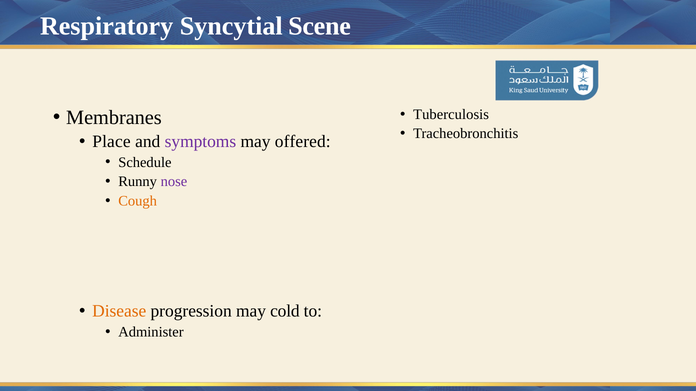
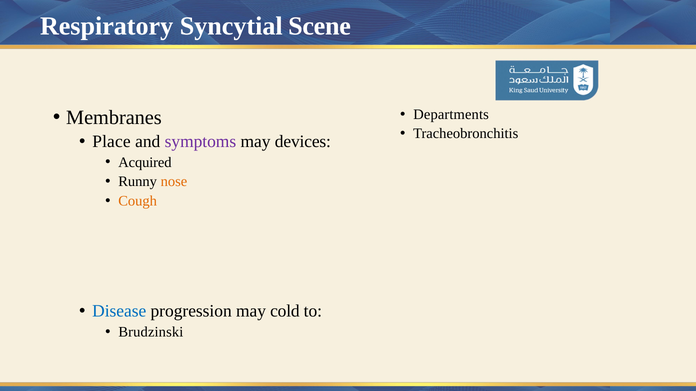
Tuberculosis: Tuberculosis -> Departments (451, 115)
offered: offered -> devices (303, 142)
Schedule: Schedule -> Acquired (145, 163)
nose colour: purple -> orange (174, 182)
Disease colour: orange -> blue (119, 312)
Administer: Administer -> Brudzinski (151, 332)
